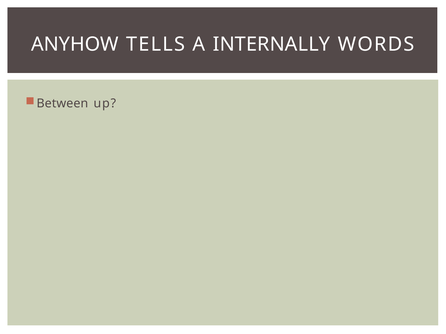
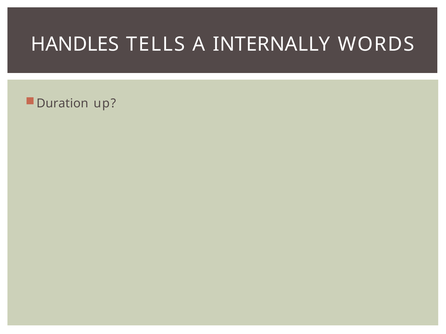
ANYHOW: ANYHOW -> HANDLES (75, 44)
Between: Between -> Duration (62, 103)
